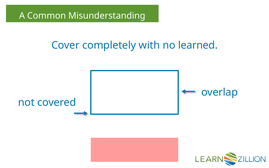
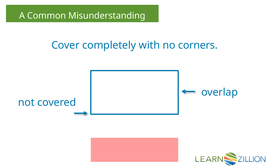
learned: learned -> corners (198, 45)
